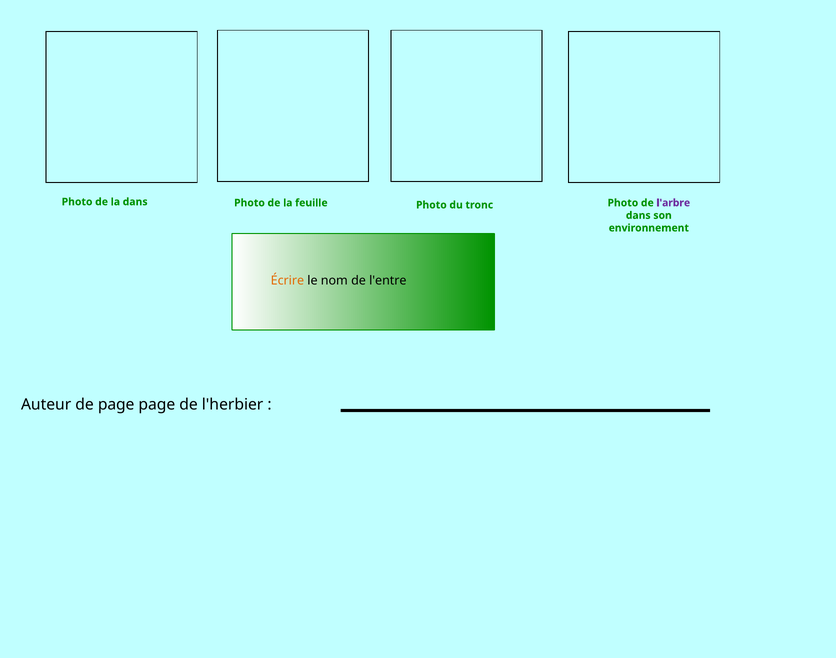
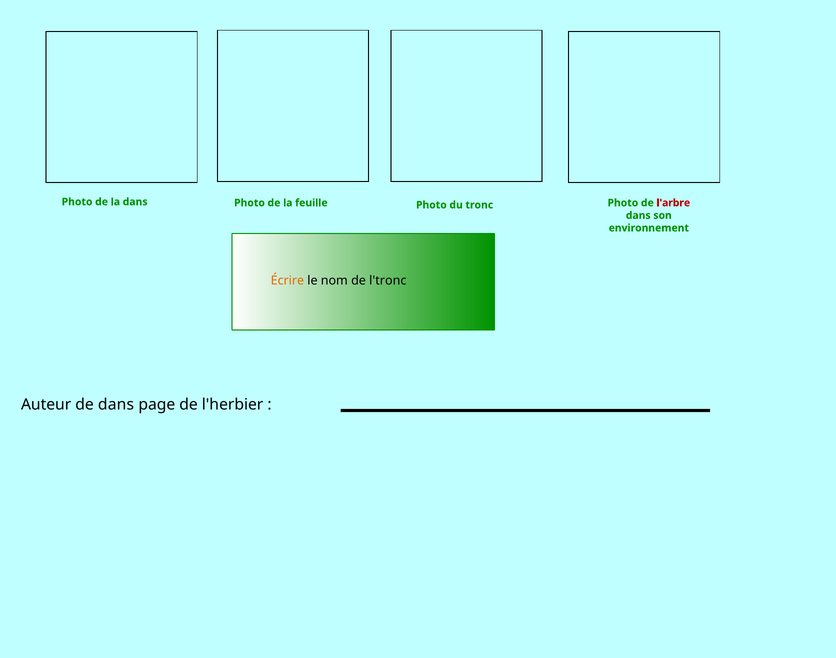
l'arbre colour: purple -> red (673, 203)
l'entre: l'entre -> l'tronc (388, 281)
de page: page -> dans (116, 405)
